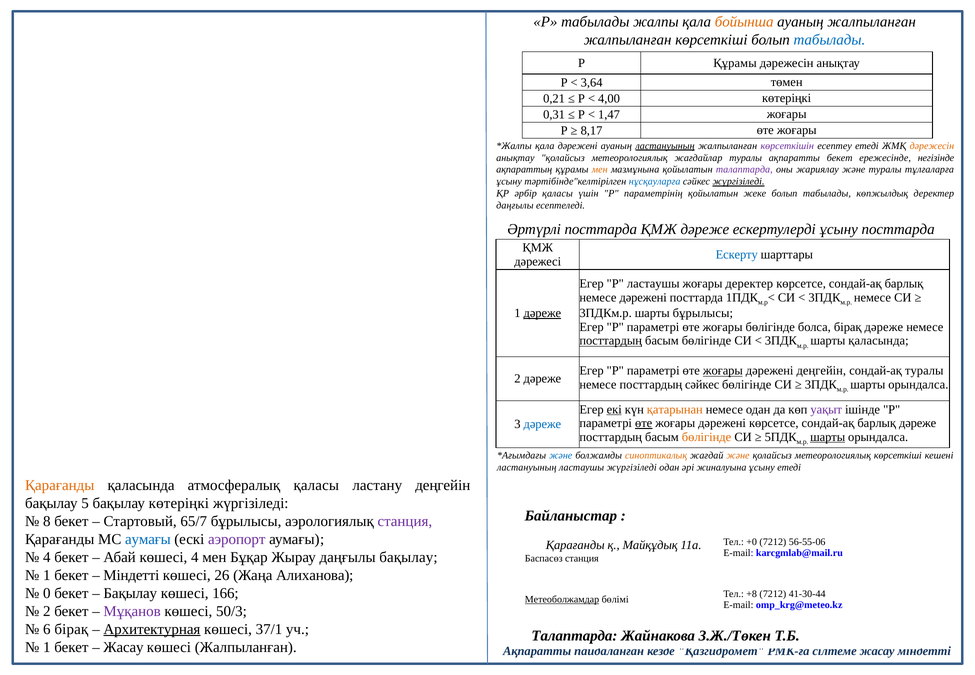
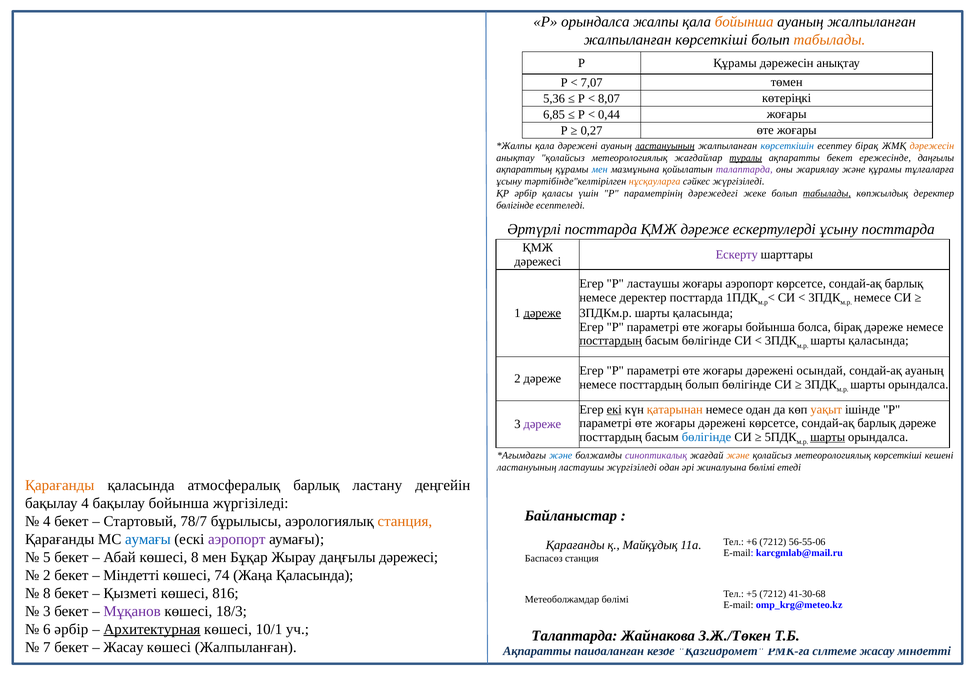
Р табылады: табылады -> орындалса (595, 22)
табылады colour: blue -> orange (829, 40)
3,64: 3,64 -> 7,07 (592, 83)
0,21: 0,21 -> 5,36 (554, 99)
4,00: 4,00 -> 8,07 (609, 99)
0,31: 0,31 -> 6,85 (554, 115)
1,47: 1,47 -> 0,44 (609, 115)
8,17: 8,17 -> 0,27 (592, 131)
көрсеткішін colour: purple -> blue (787, 146)
есептеу етеді: етеді -> бірақ (867, 146)
туралы underline: none -> present (746, 158)
ережесінде негізінде: негізінде -> даңғылы (936, 158)
мен colour: orange -> blue (600, 170)
және туралы: туралы -> құрамы (885, 170)
нұсқауларға colour: blue -> orange (655, 182)
жүргізіледі underline: present -> none (739, 182)
параметрінің қойылатын: қойылатын -> дәрежедегі (713, 194)
табылады underline: none -> present (827, 194)
даңғылы: даңғылы -> бөлігінде (515, 206)
Ескерту colour: blue -> purple (737, 254)
жоғары деректер: деректер -> аэропорт (749, 284)
немесе дәрежені: дәрежені -> деректер (643, 297)
3ПДКм.р шарты бұрылысы: бұрылысы -> қаласында (703, 313)
жоғары бөлігінде: бөлігінде -> бойынша (770, 327)
жоғары underline: present -> none (723, 371)
дәрежені деңгейін: деңгейін -> осындай (821, 371)
сондай-ақ туралы: туралы -> ауаның (924, 371)
посттардың сәйкес: сәйкес -> болып (702, 385)
уақыт colour: purple -> orange (826, 409)
өте underline: present -> none (644, 423)
дәреже colour: blue -> purple (542, 424)
бөлігінде colour: orange -> blue (706, 437)
синоптикалық colour: orange -> purple (656, 456)
жиналуына ұсыну: ұсыну -> бөлімі (762, 467)
атмосфералық қаласы: қаласы -> барлық (316, 485)
бақылау 5: 5 -> 4 (85, 503)
бақылау көтеріңкі: көтеріңкі -> бойынша (179, 503)
8: 8 -> 4 (47, 521)
65/7: 65/7 -> 78/7 (194, 521)
станция colour: purple -> orange (405, 521)
+0: +0 -> +6 (752, 542)
4: 4 -> 5 (47, 557)
көшесі 4: 4 -> 8 (195, 557)
даңғылы бақылау: бақылау -> дәрежесі (409, 557)
1: 1 -> 2 (47, 575)
26: 26 -> 74 (222, 575)
Жаңа Алиханова: Алиханова -> Қаласында (315, 575)
0: 0 -> 8 (47, 593)
Бақылау: Бақылау -> Қызметі (130, 593)
166: 166 -> 816 (225, 593)
+8: +8 -> +5 (752, 594)
41-30-44: 41-30-44 -> 41-30-68 (807, 594)
Метеоболжамдар underline: present -> none (562, 599)
2: 2 -> 3 (47, 611)
50/3: 50/3 -> 18/3 (231, 611)
6 бірақ: бірақ -> әрбір (71, 629)
37/1: 37/1 -> 10/1 (269, 629)
1: 1 -> 7 (47, 647)
